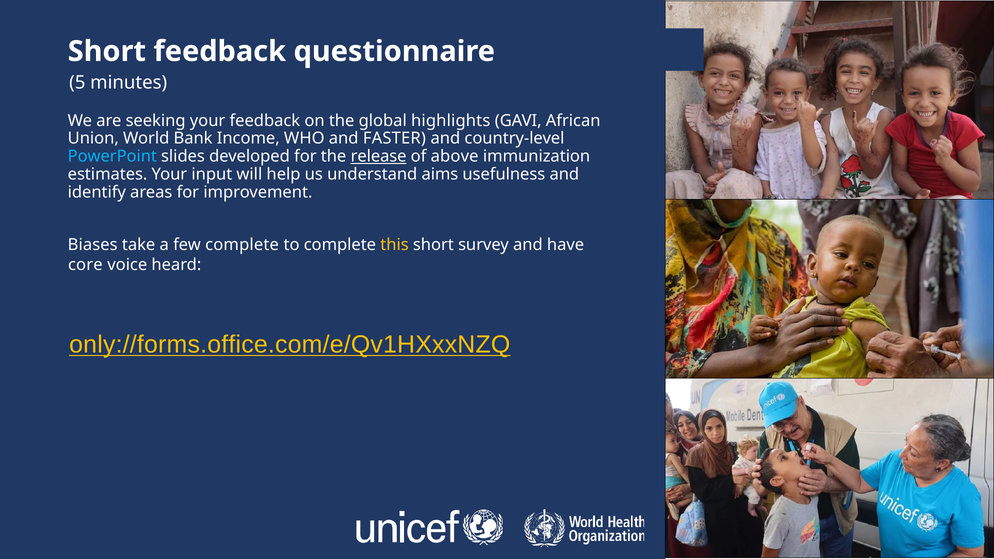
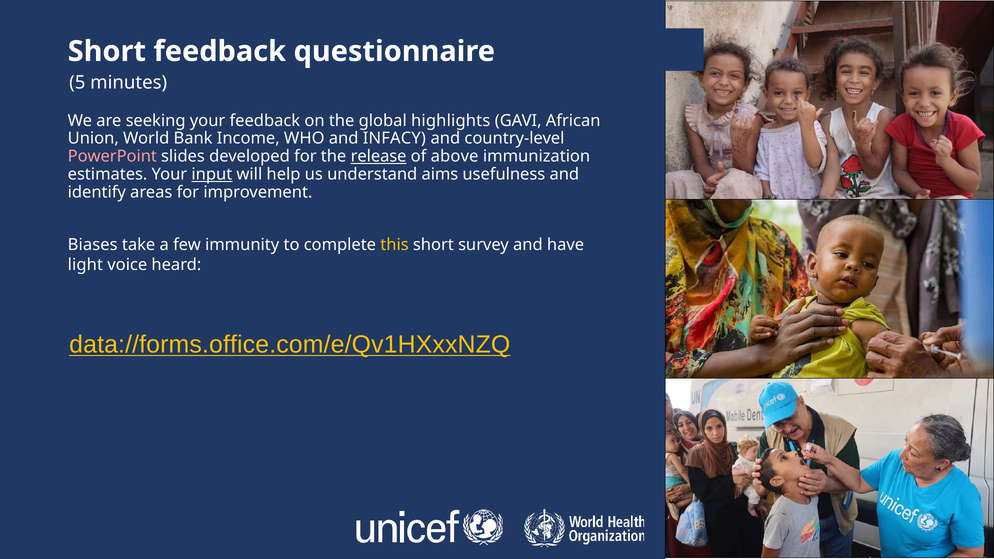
FASTER: FASTER -> INFACY (394, 138)
PowerPoint colour: light blue -> pink (112, 156)
input underline: none -> present (212, 174)
few complete: complete -> immunity (242, 245)
core: core -> light (85, 265)
only://forms.office.com/e/Qv1HXxxNZQ: only://forms.office.com/e/Qv1HXxxNZQ -> data://forms.office.com/e/Qv1HXxxNZQ (290, 345)
